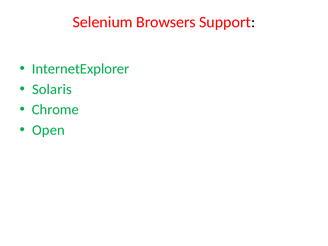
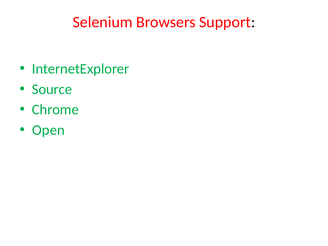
Solaris: Solaris -> Source (52, 89)
